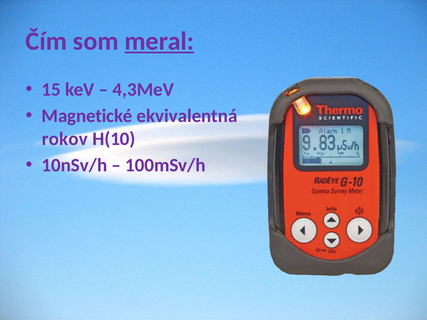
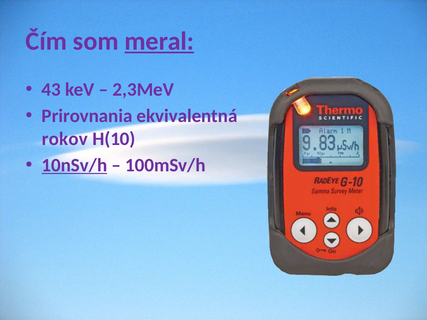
15: 15 -> 43 (51, 90)
4,3MeV: 4,3MeV -> 2,3MeV (143, 90)
Magnetické: Magnetické -> Prirovnania (87, 116)
10nSv/h underline: none -> present (74, 166)
